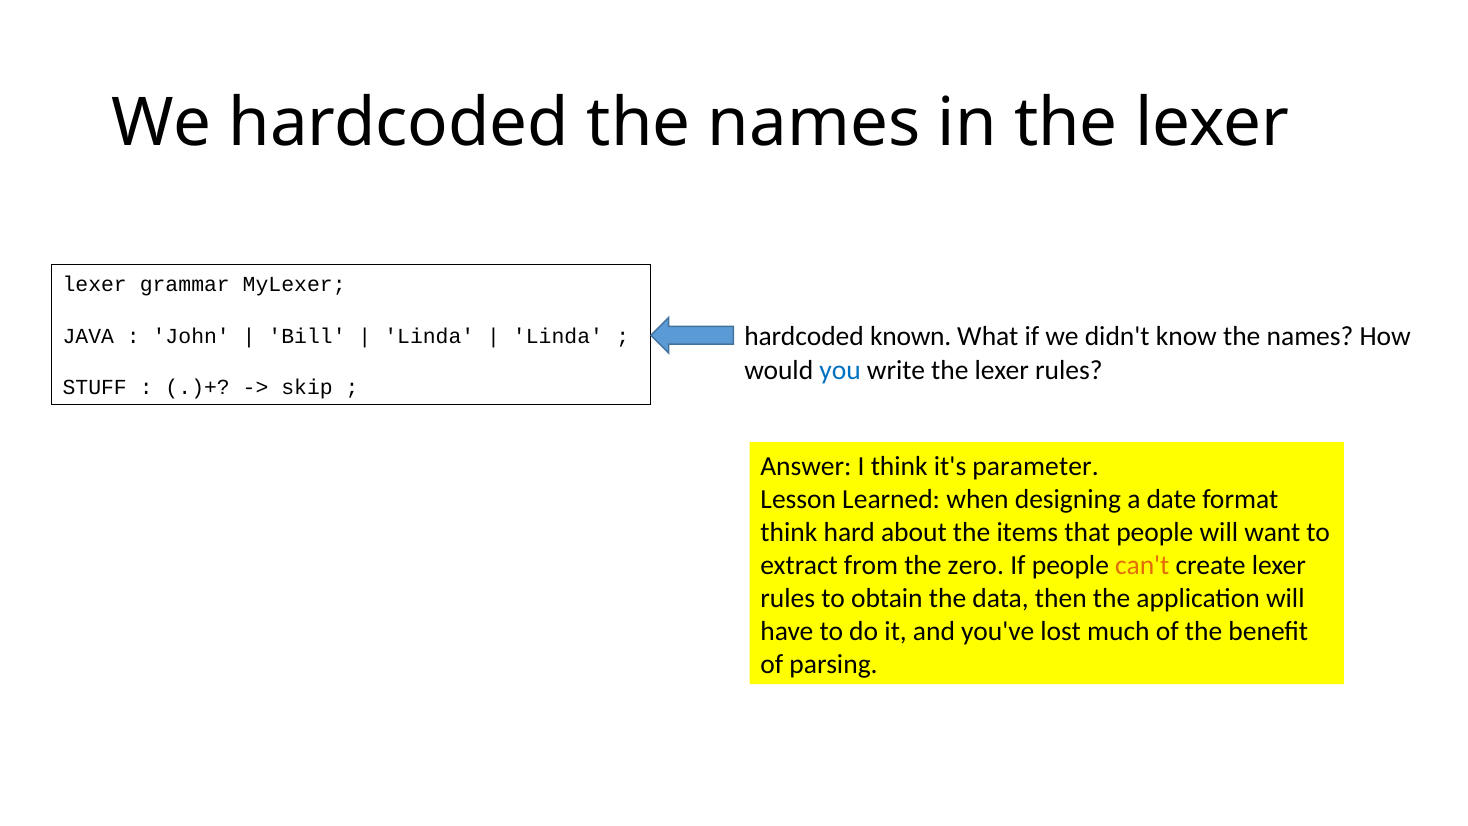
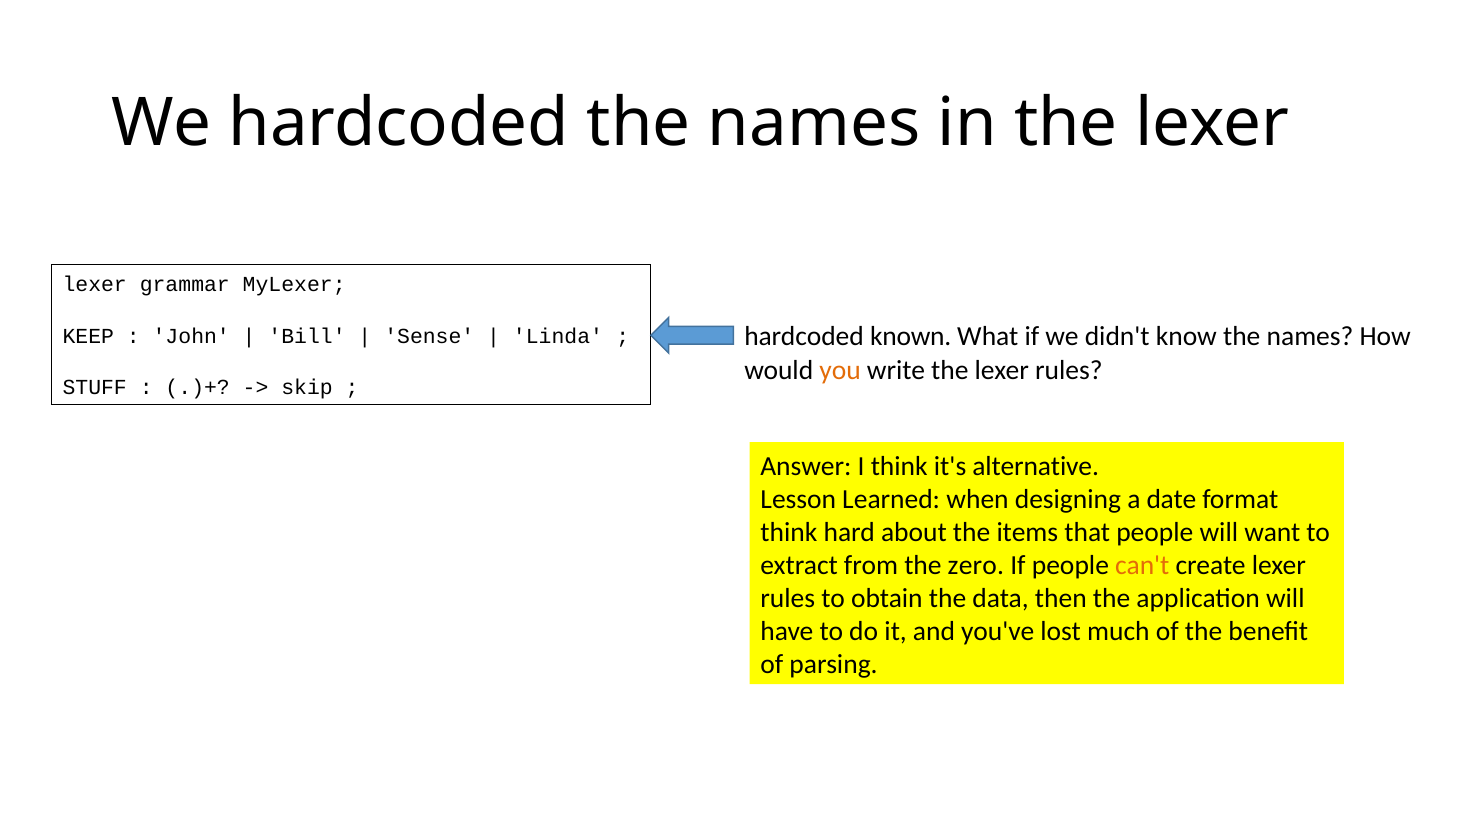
JAVA: JAVA -> KEEP (88, 336)
Linda: Linda -> Sense (429, 336)
you colour: blue -> orange (840, 370)
parameter: parameter -> alternative (1036, 466)
